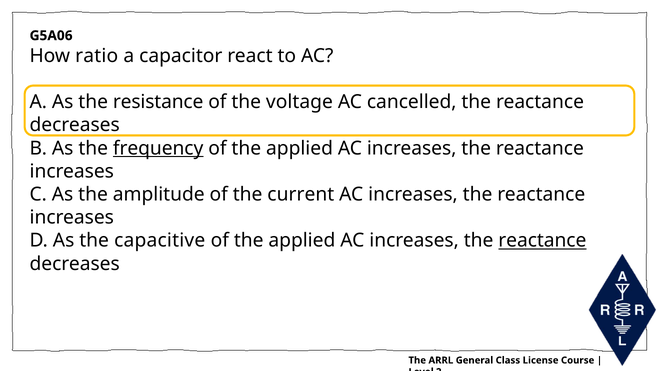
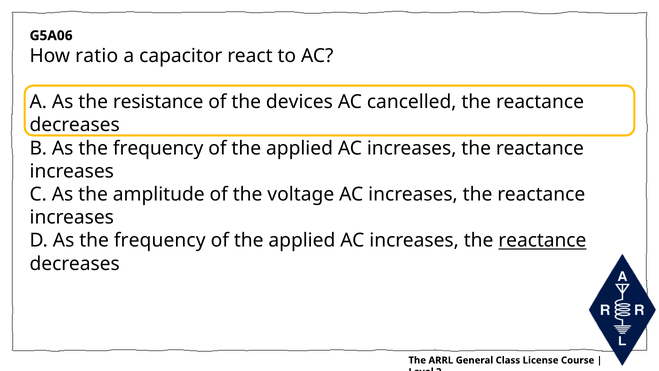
voltage: voltage -> devices (299, 102)
frequency underline: present -> none (158, 148)
current: current -> voltage (301, 194)
D As the capacitive: capacitive -> frequency (160, 240)
